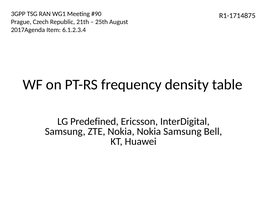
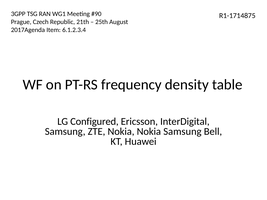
Predefined: Predefined -> Configured (94, 122)
